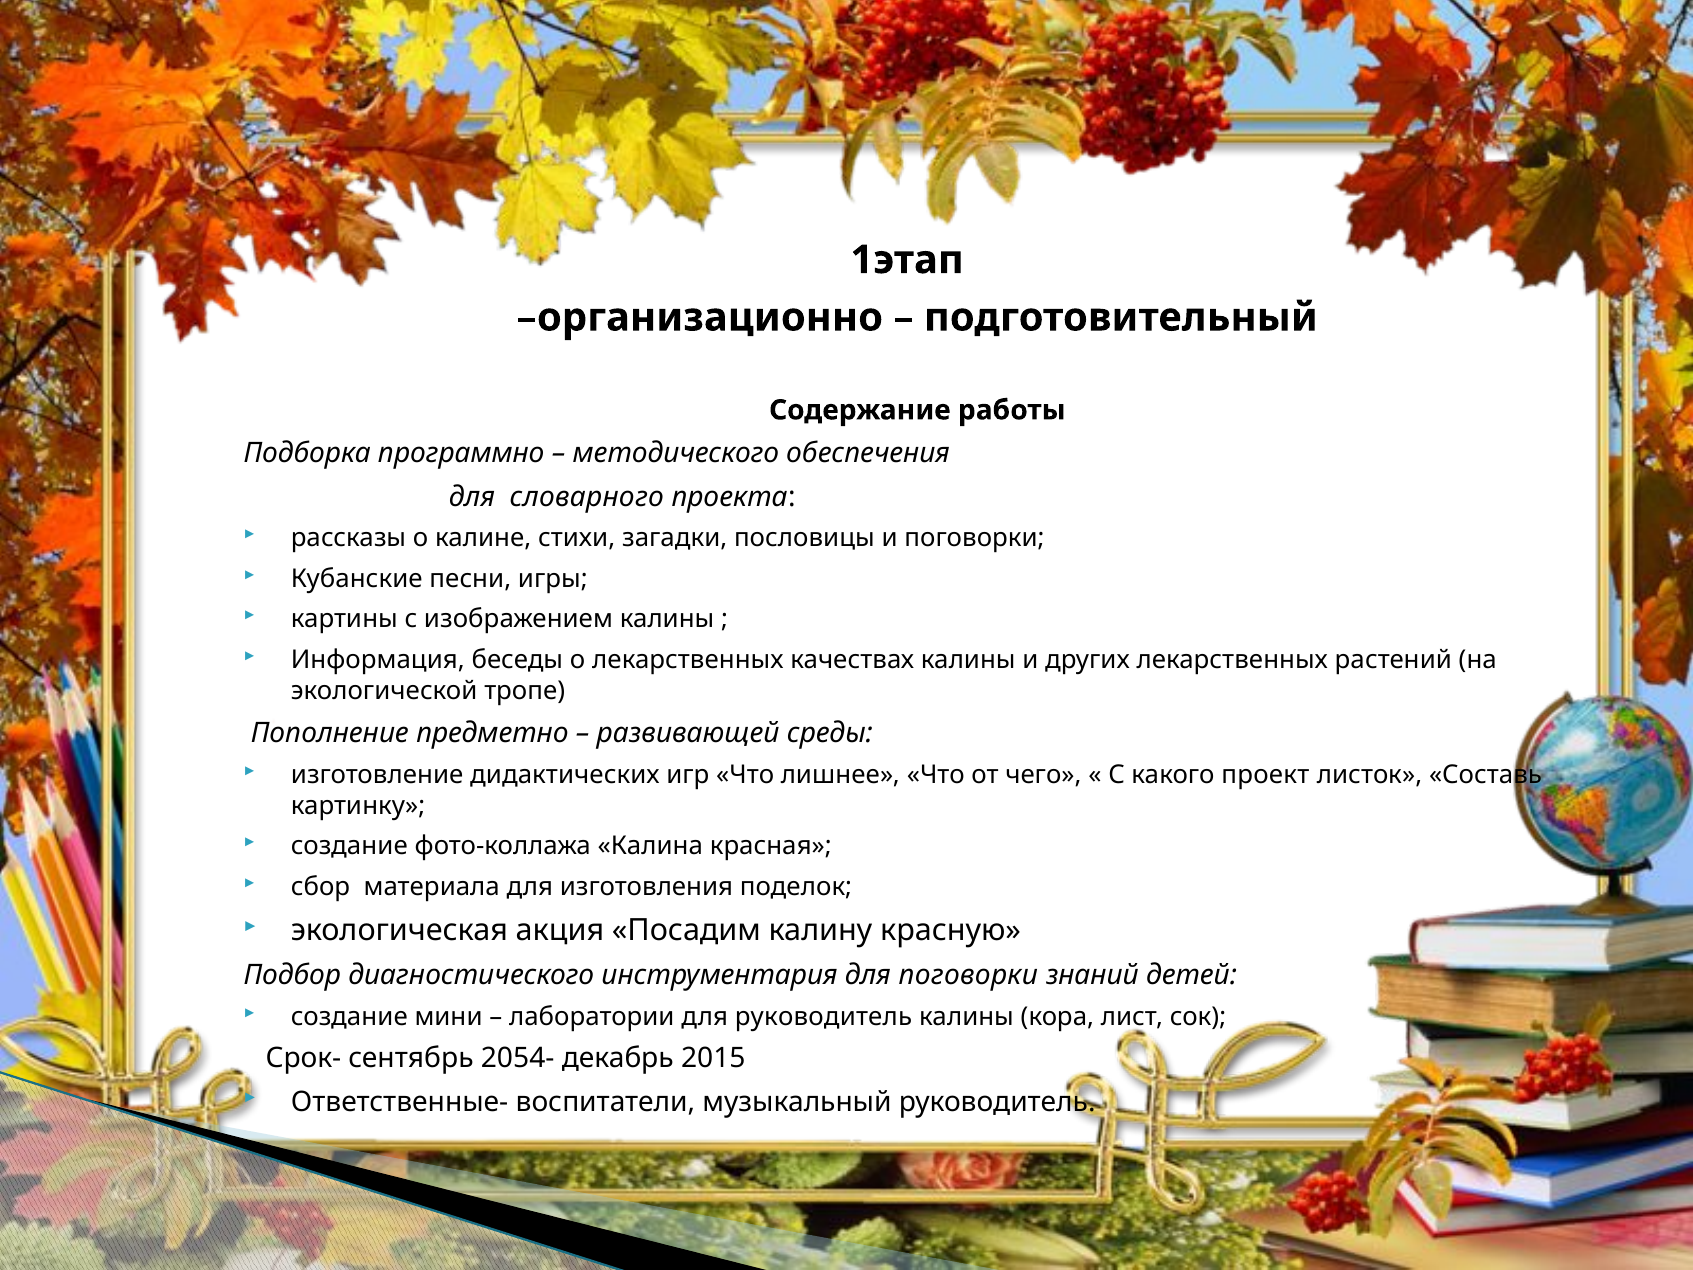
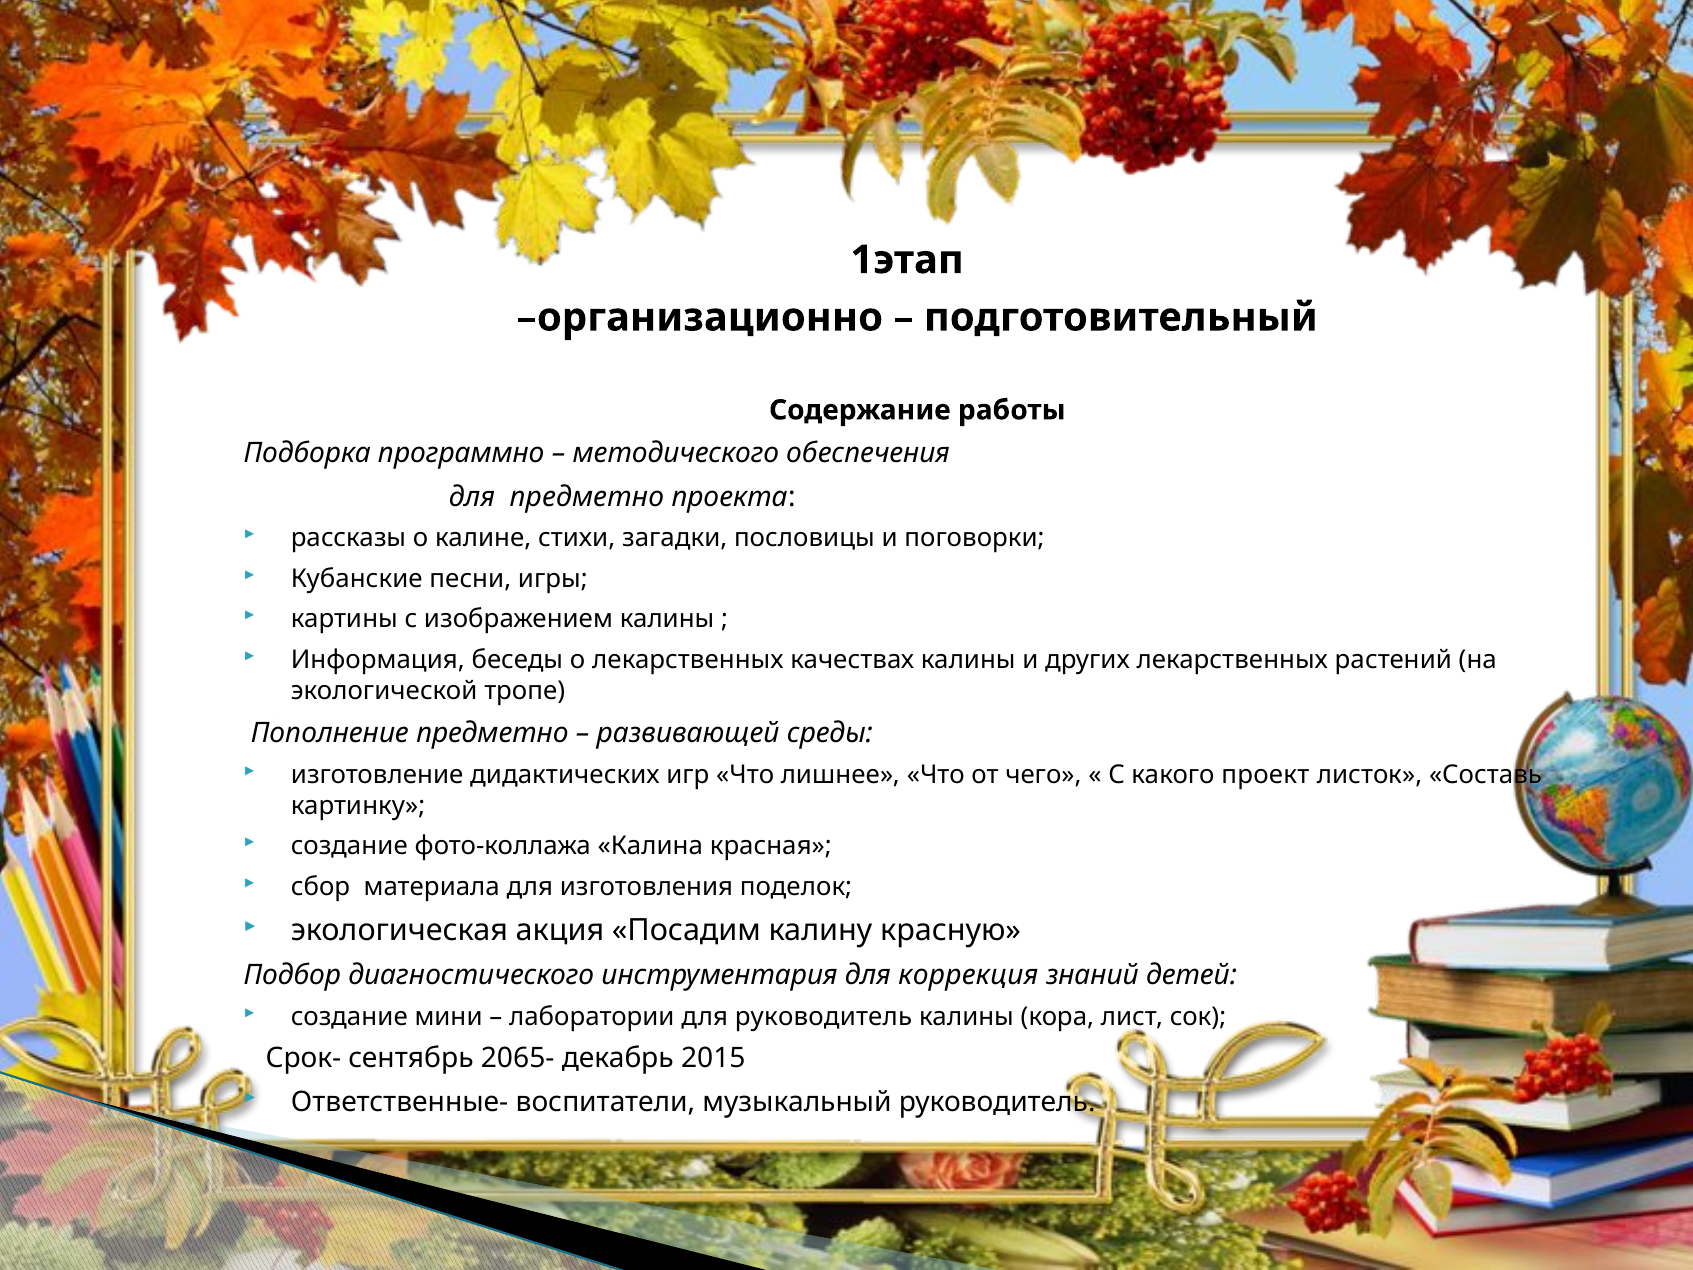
для словарного: словарного -> предметно (587, 497)
для поговорки: поговорки -> коррекция (968, 975)
2054-: 2054- -> 2065- (518, 1058)
